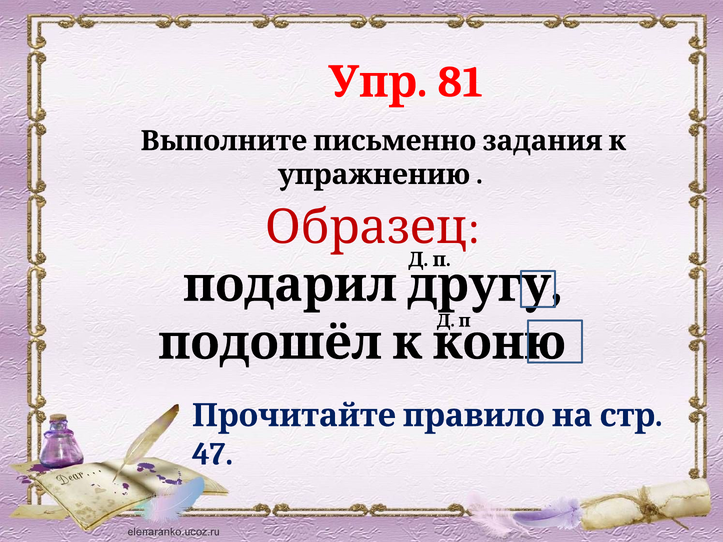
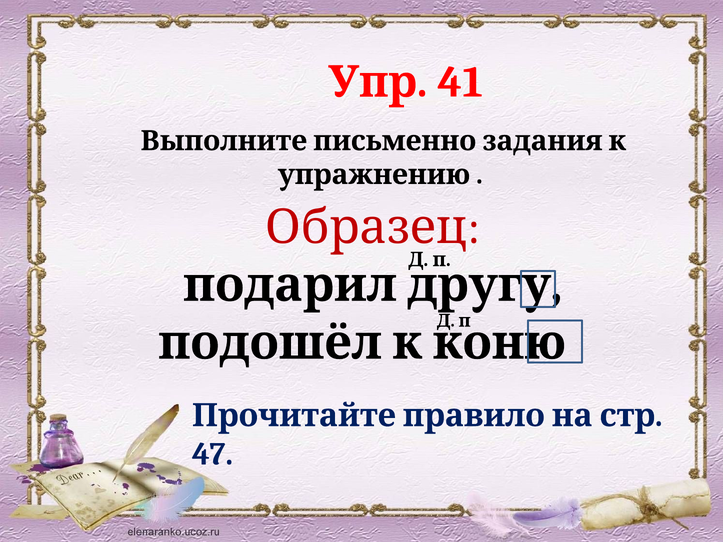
81: 81 -> 41 (460, 82)
